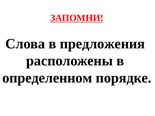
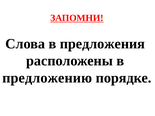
определенном: определенном -> предложению (47, 78)
